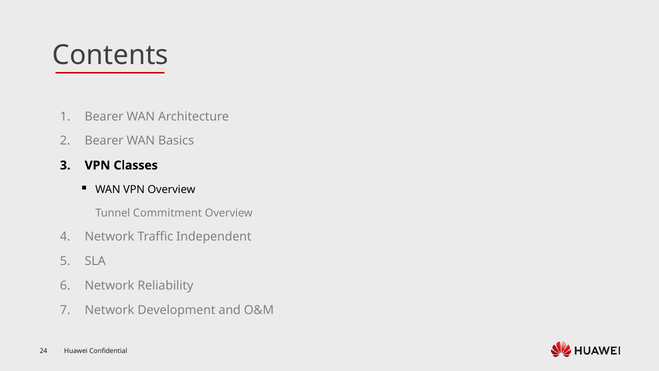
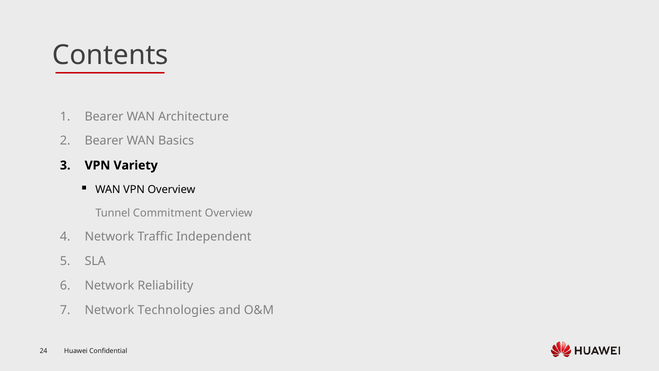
Classes: Classes -> Variety (136, 165)
Development: Development -> Technologies (176, 310)
